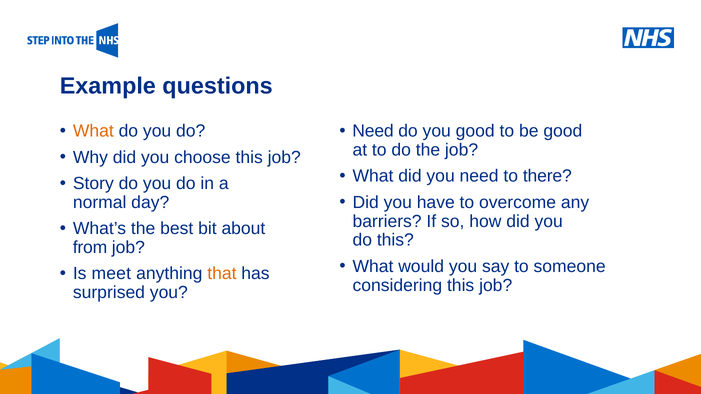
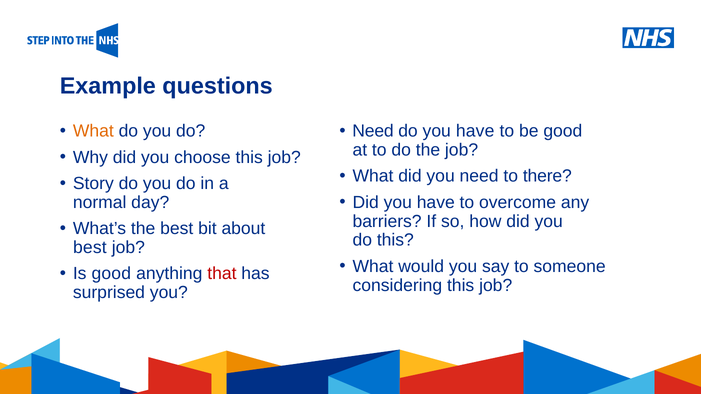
do you good: good -> have (475, 131)
from: from -> best (90, 248)
Is meet: meet -> good (111, 274)
that colour: orange -> red (222, 274)
